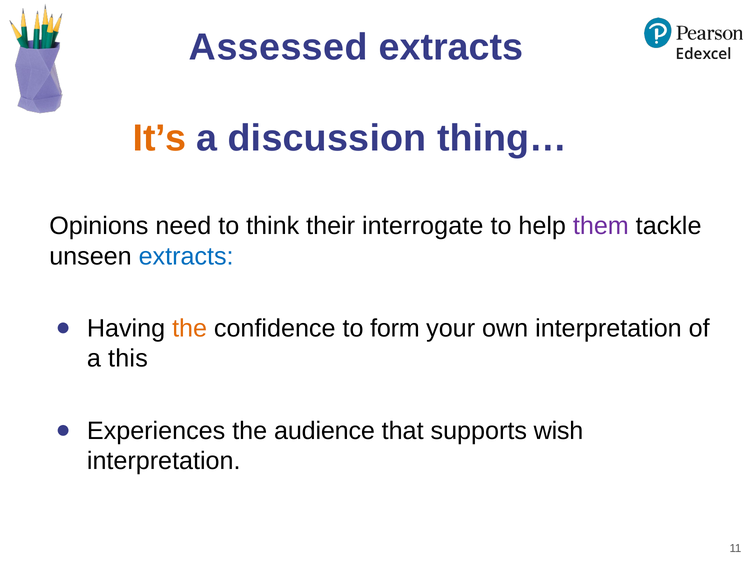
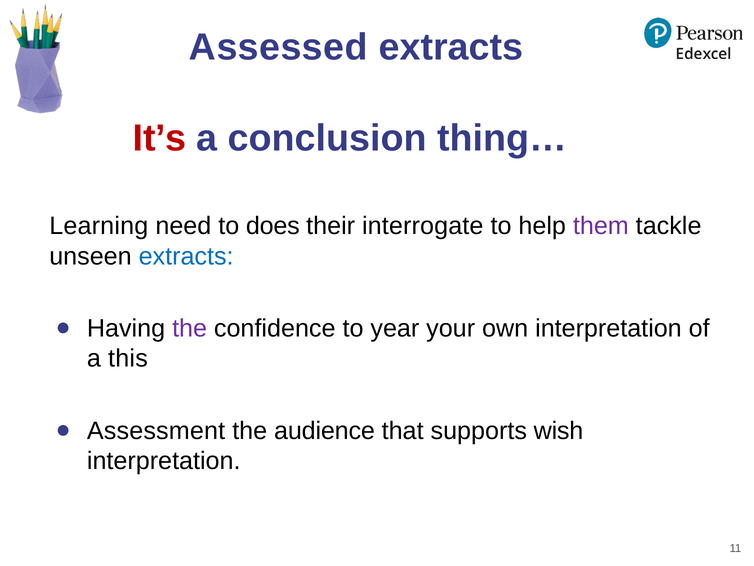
It’s colour: orange -> red (160, 138)
discussion: discussion -> conclusion (327, 138)
Opinions: Opinions -> Learning (99, 226)
think: think -> does (273, 226)
the colour: orange -> purple (190, 328)
form: form -> year (395, 328)
Experiences: Experiences -> Assessment (156, 430)
